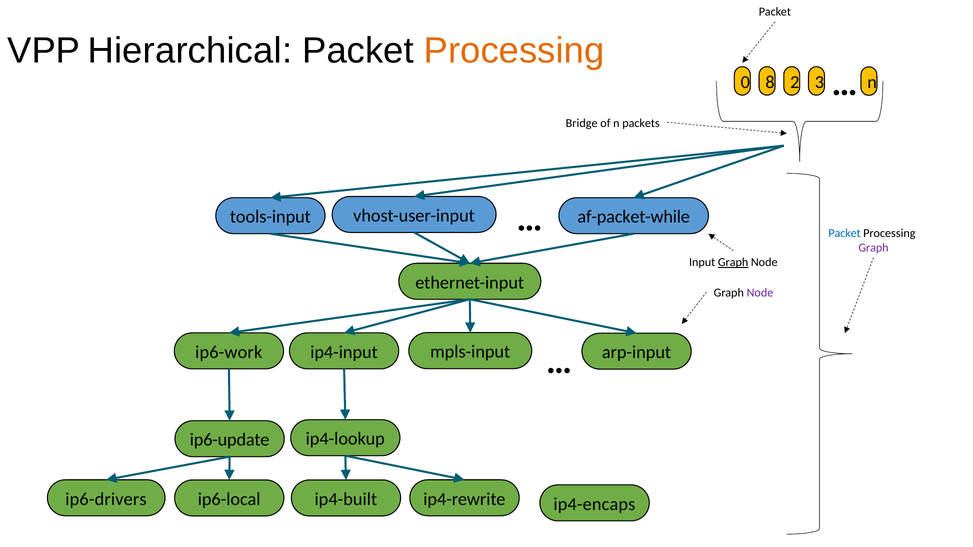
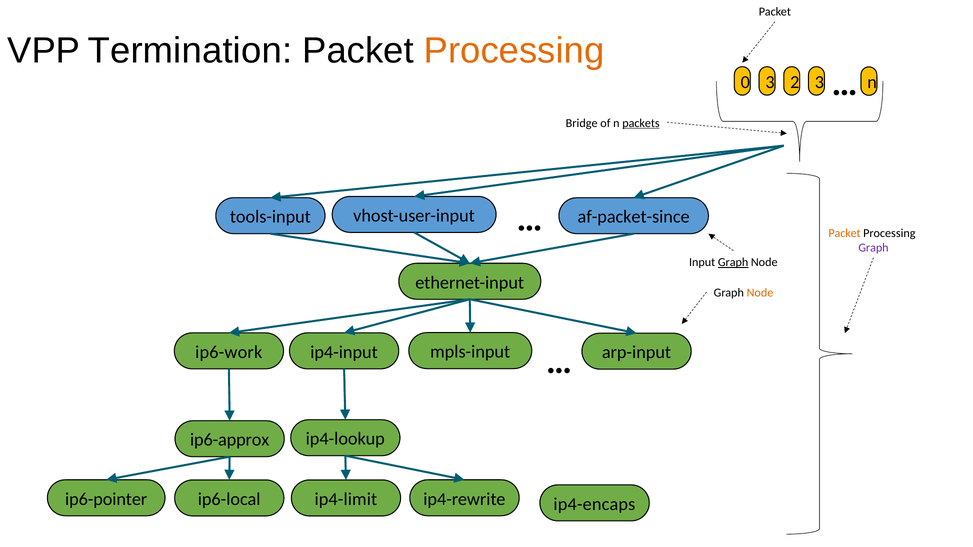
Hierarchical: Hierarchical -> Termination (190, 51)
0 8: 8 -> 3 (770, 82)
packets underline: none -> present (641, 123)
af-packet-while: af-packet-while -> af-packet-since (634, 217)
Packet colour: blue -> orange (845, 233)
Node colour: purple -> orange (760, 293)
ip6-update: ip6-update -> ip6-approx (230, 440)
ip6-drivers: ip6-drivers -> ip6-pointer (106, 499)
ip4-built: ip4-built -> ip4-limit (346, 499)
